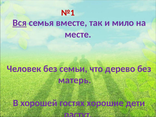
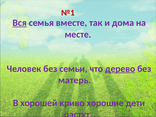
мило: мило -> дома (123, 23)
дерево underline: none -> present (120, 69)
гостях: гостях -> криво (72, 103)
